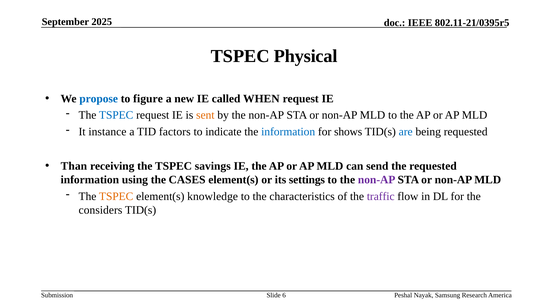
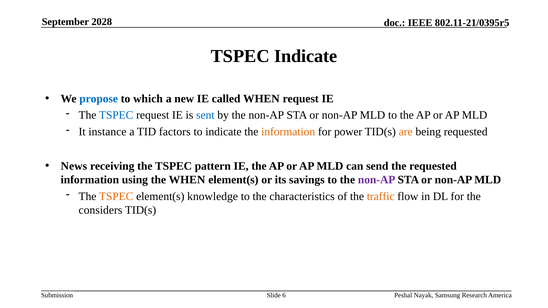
2025: 2025 -> 2028 (102, 22)
TSPEC Physical: Physical -> Indicate (306, 56)
figure: figure -> which (148, 99)
sent colour: orange -> blue (205, 115)
information colour: blue -> orange (288, 132)
shows: shows -> power (348, 132)
are colour: blue -> orange (406, 132)
Than: Than -> News (74, 166)
savings: savings -> pattern (213, 166)
the CASES: CASES -> WHEN (187, 180)
settings: settings -> savings (307, 180)
traffic colour: purple -> orange (381, 196)
